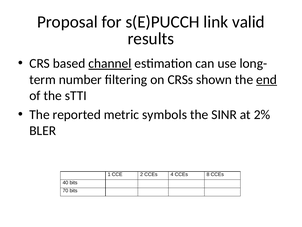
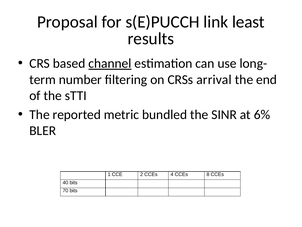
valid: valid -> least (248, 22)
shown: shown -> arrival (214, 79)
end underline: present -> none (267, 79)
symbols: symbols -> bundled (165, 114)
2%: 2% -> 6% (262, 114)
